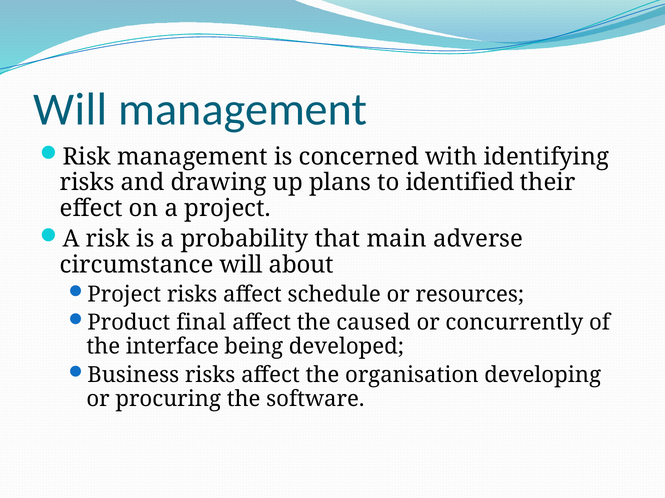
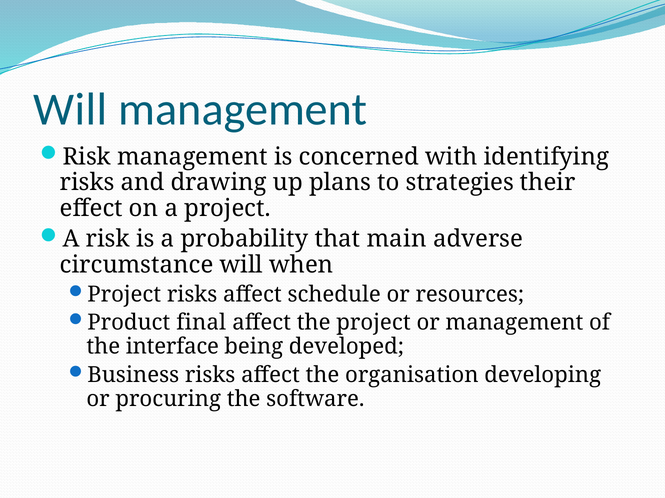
identified: identified -> strategies (460, 183)
about: about -> when (301, 265)
the caused: caused -> project (373, 323)
or concurrently: concurrently -> management (514, 323)
